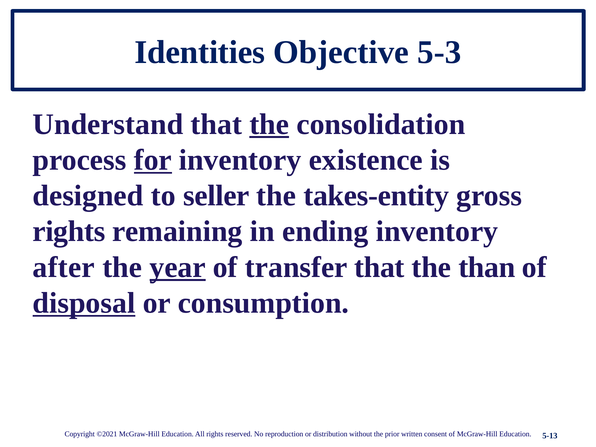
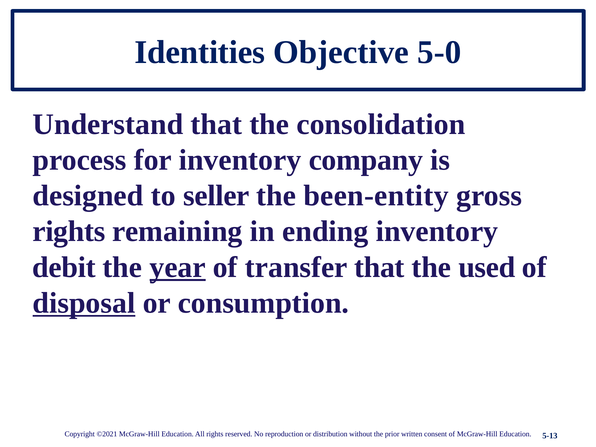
5-3: 5-3 -> 5-0 (439, 52)
the underline: present -> none (269, 124)
for underline: present -> none (153, 160)
existence: existence -> company (366, 160)
takes-entity: takes-entity -> been-entity (376, 196)
after: after -> debit (64, 267)
than: than -> used (487, 267)
